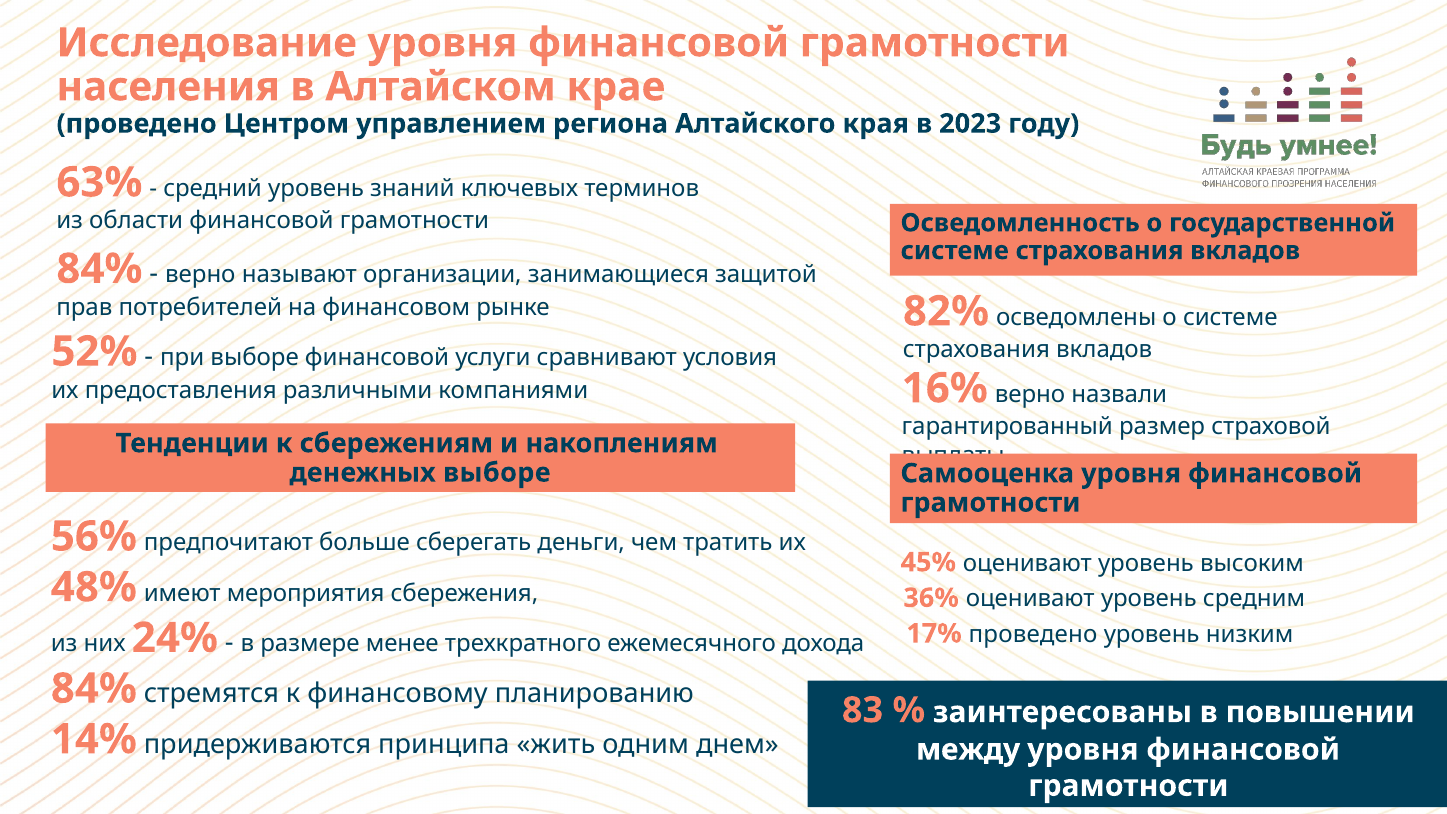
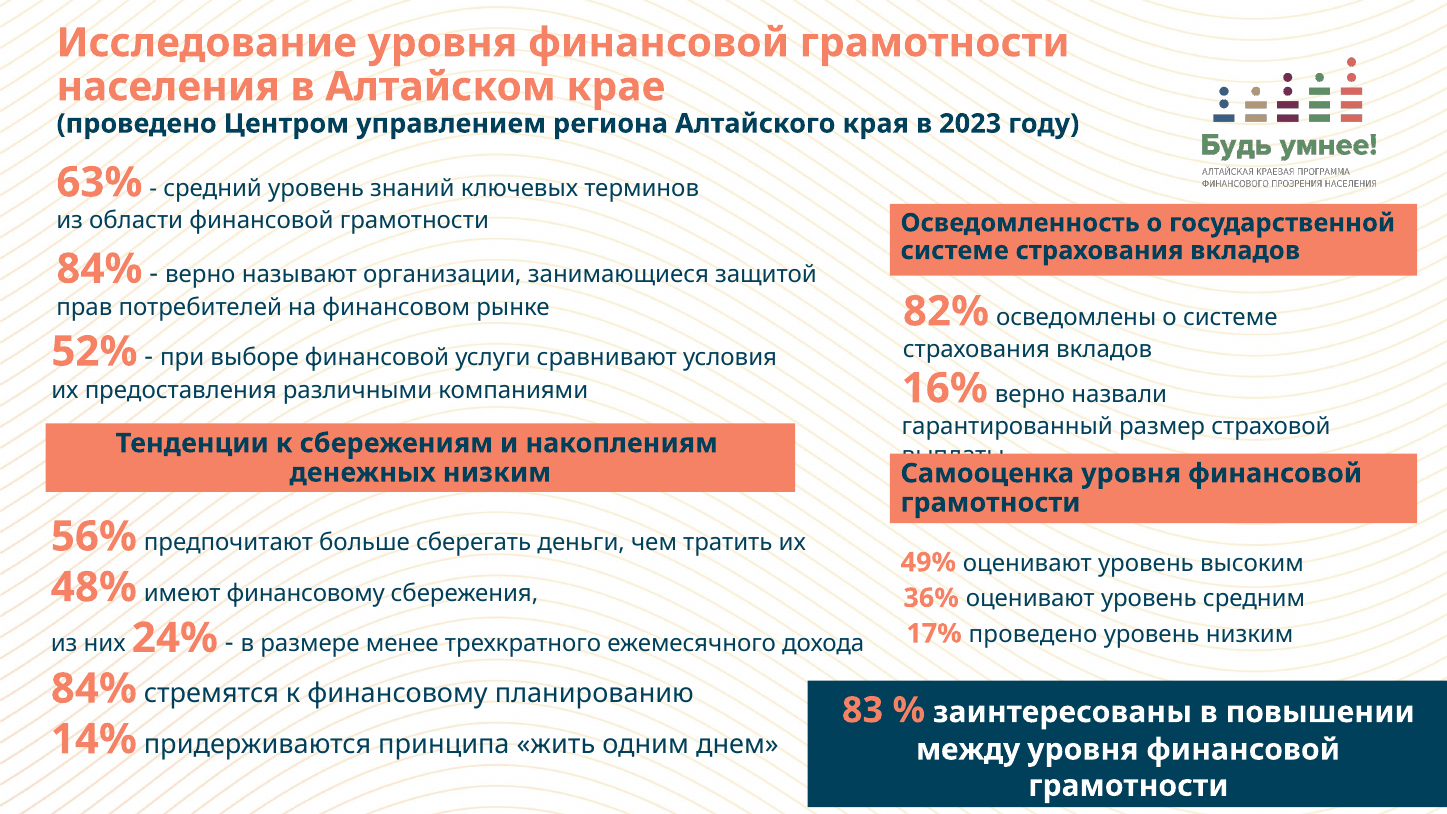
денежных выборе: выборе -> низким (497, 473)
45%: 45% -> 49% (928, 562)
имеют мероприятия: мероприятия -> финансовому (306, 593)
